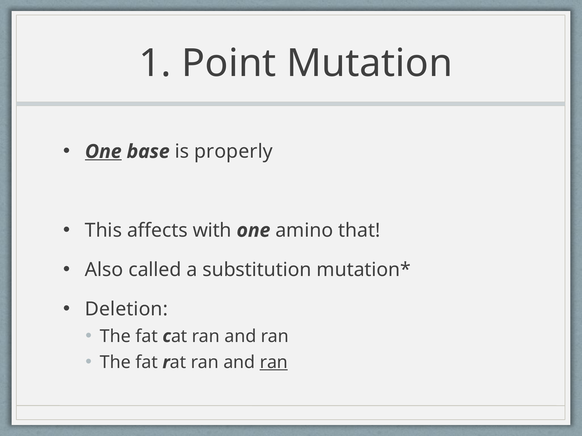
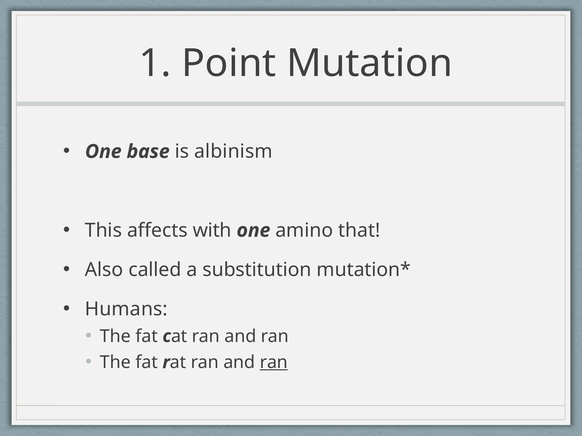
One underline: present -> none (103, 152)
properly: properly -> albinism (233, 152)
Deletion: Deletion -> Humans (126, 310)
